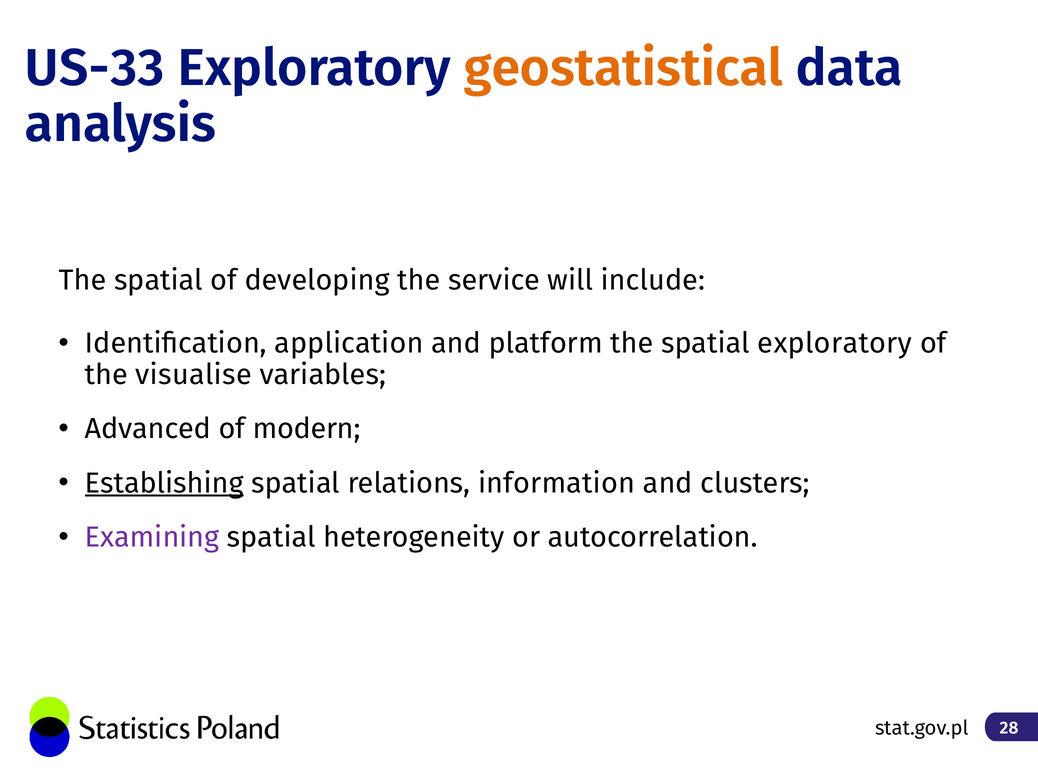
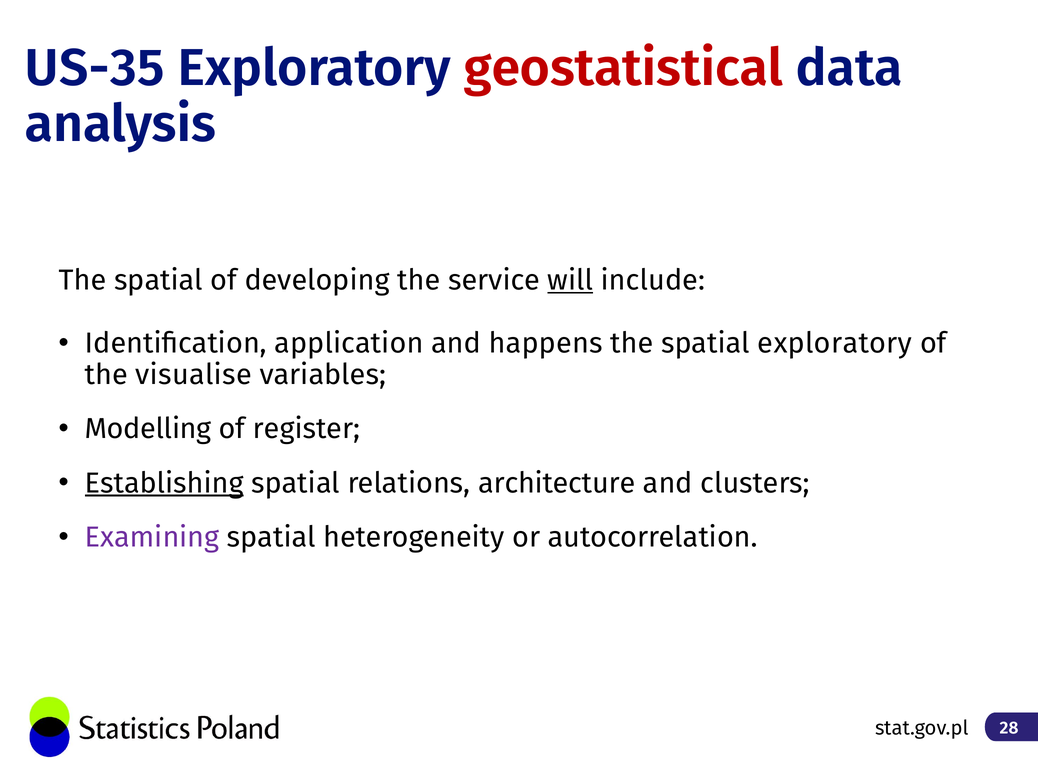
US-33: US-33 -> US-35 (95, 68)
geostatistical colour: orange -> red (623, 68)
will underline: none -> present (570, 280)
platform: platform -> happens (546, 343)
Advanced: Advanced -> Modelling (148, 429)
modern: modern -> register (306, 429)
information: information -> architecture (557, 483)
